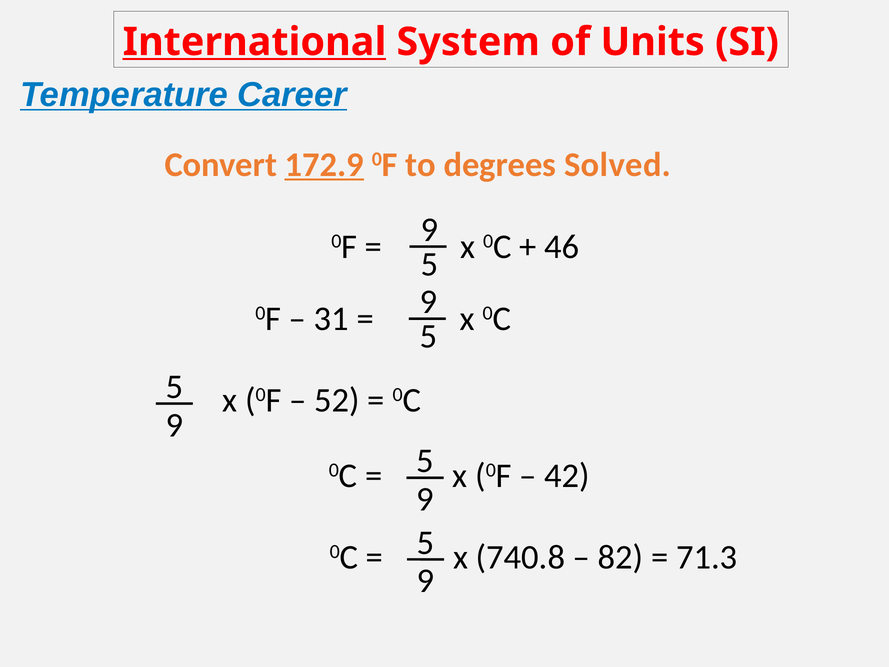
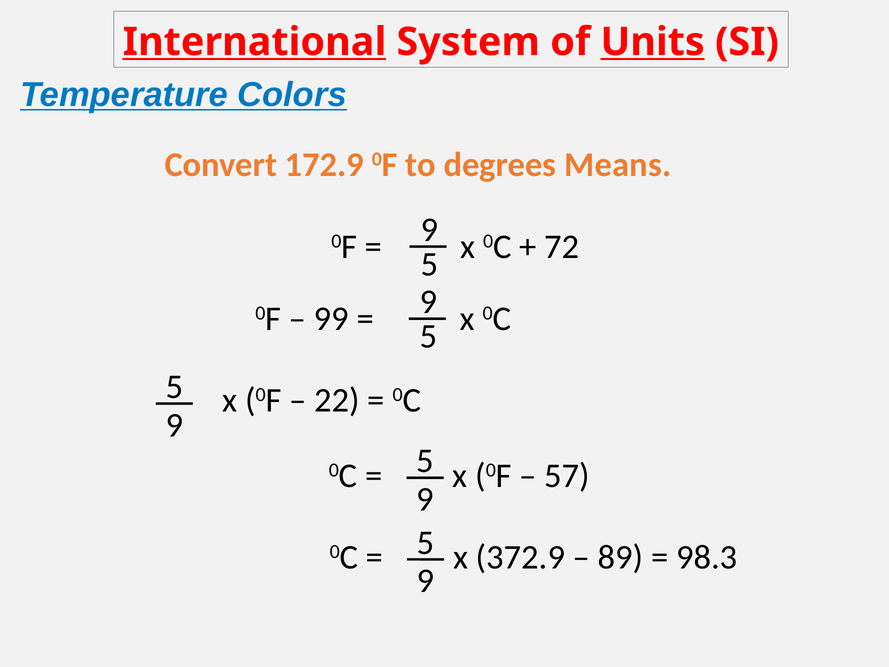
Units underline: none -> present (653, 42)
Career: Career -> Colors (292, 95)
172.9 underline: present -> none (324, 165)
Solved: Solved -> Means (618, 165)
46: 46 -> 72 (562, 247)
31: 31 -> 99 (331, 319)
52: 52 -> 22 (337, 400)
42: 42 -> 57 (567, 476)
740.8: 740.8 -> 372.9 (520, 557)
82: 82 -> 89 (621, 557)
71.3: 71.3 -> 98.3 (707, 557)
